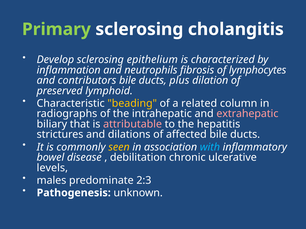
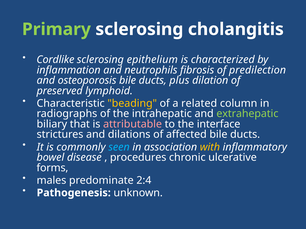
Develop: Develop -> Cordlike (55, 60)
lymphocytes: lymphocytes -> predilection (258, 70)
contributors: contributors -> osteoporosis (87, 81)
extrahepatic colour: pink -> light green (247, 114)
hepatitis: hepatitis -> interface (219, 124)
seen colour: yellow -> light blue (119, 147)
with colour: light blue -> yellow (210, 147)
debilitation: debilitation -> procedures (138, 158)
levels: levels -> forms (52, 168)
2:3: 2:3 -> 2:4 (144, 181)
